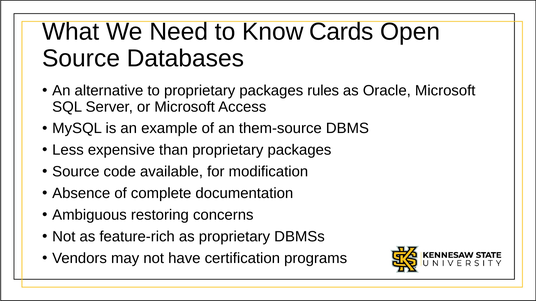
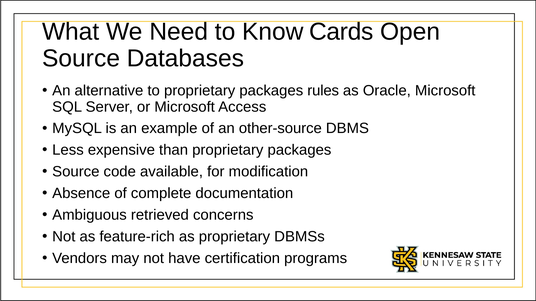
them-source: them-source -> other-source (280, 129)
restoring: restoring -> retrieved (160, 215)
